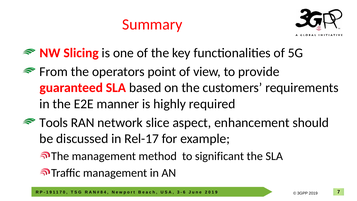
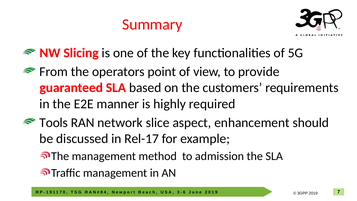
significant: significant -> admission (219, 156)
